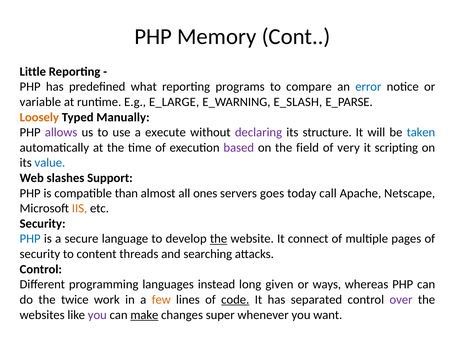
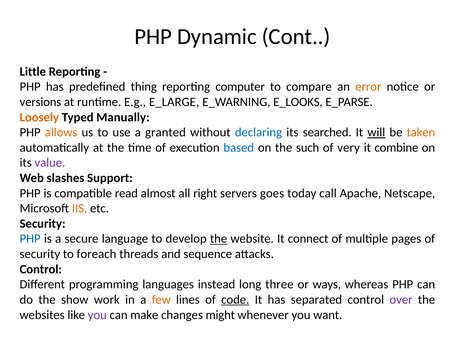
Memory: Memory -> Dynamic (217, 36)
what: what -> thing (144, 87)
programs: programs -> computer (240, 87)
error colour: blue -> orange (368, 87)
variable: variable -> versions (40, 102)
E_SLASH: E_SLASH -> E_LOOKS (298, 102)
allows colour: purple -> orange (61, 132)
execute: execute -> granted (165, 132)
declaring colour: purple -> blue (258, 132)
structure: structure -> searched (327, 132)
will underline: none -> present (376, 132)
taken colour: blue -> orange (421, 132)
based colour: purple -> blue (239, 147)
field: field -> such (308, 147)
scripting: scripting -> combine (396, 147)
value colour: blue -> purple (50, 162)
than: than -> read (126, 193)
ones: ones -> right (205, 193)
content: content -> foreach (97, 253)
searching: searching -> sequence (208, 253)
given: given -> three (279, 284)
twice: twice -> show (75, 299)
make underline: present -> none (144, 314)
super: super -> might (220, 314)
